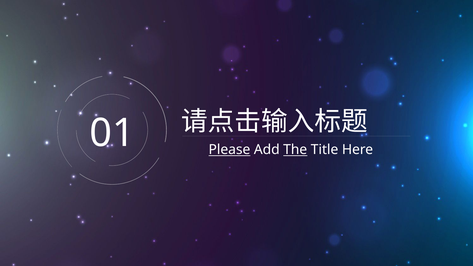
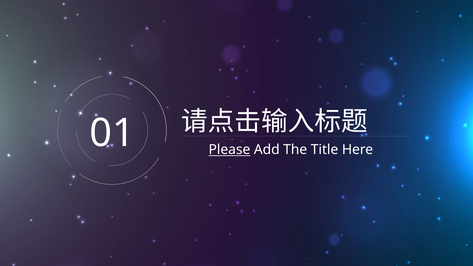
The underline: present -> none (295, 150)
